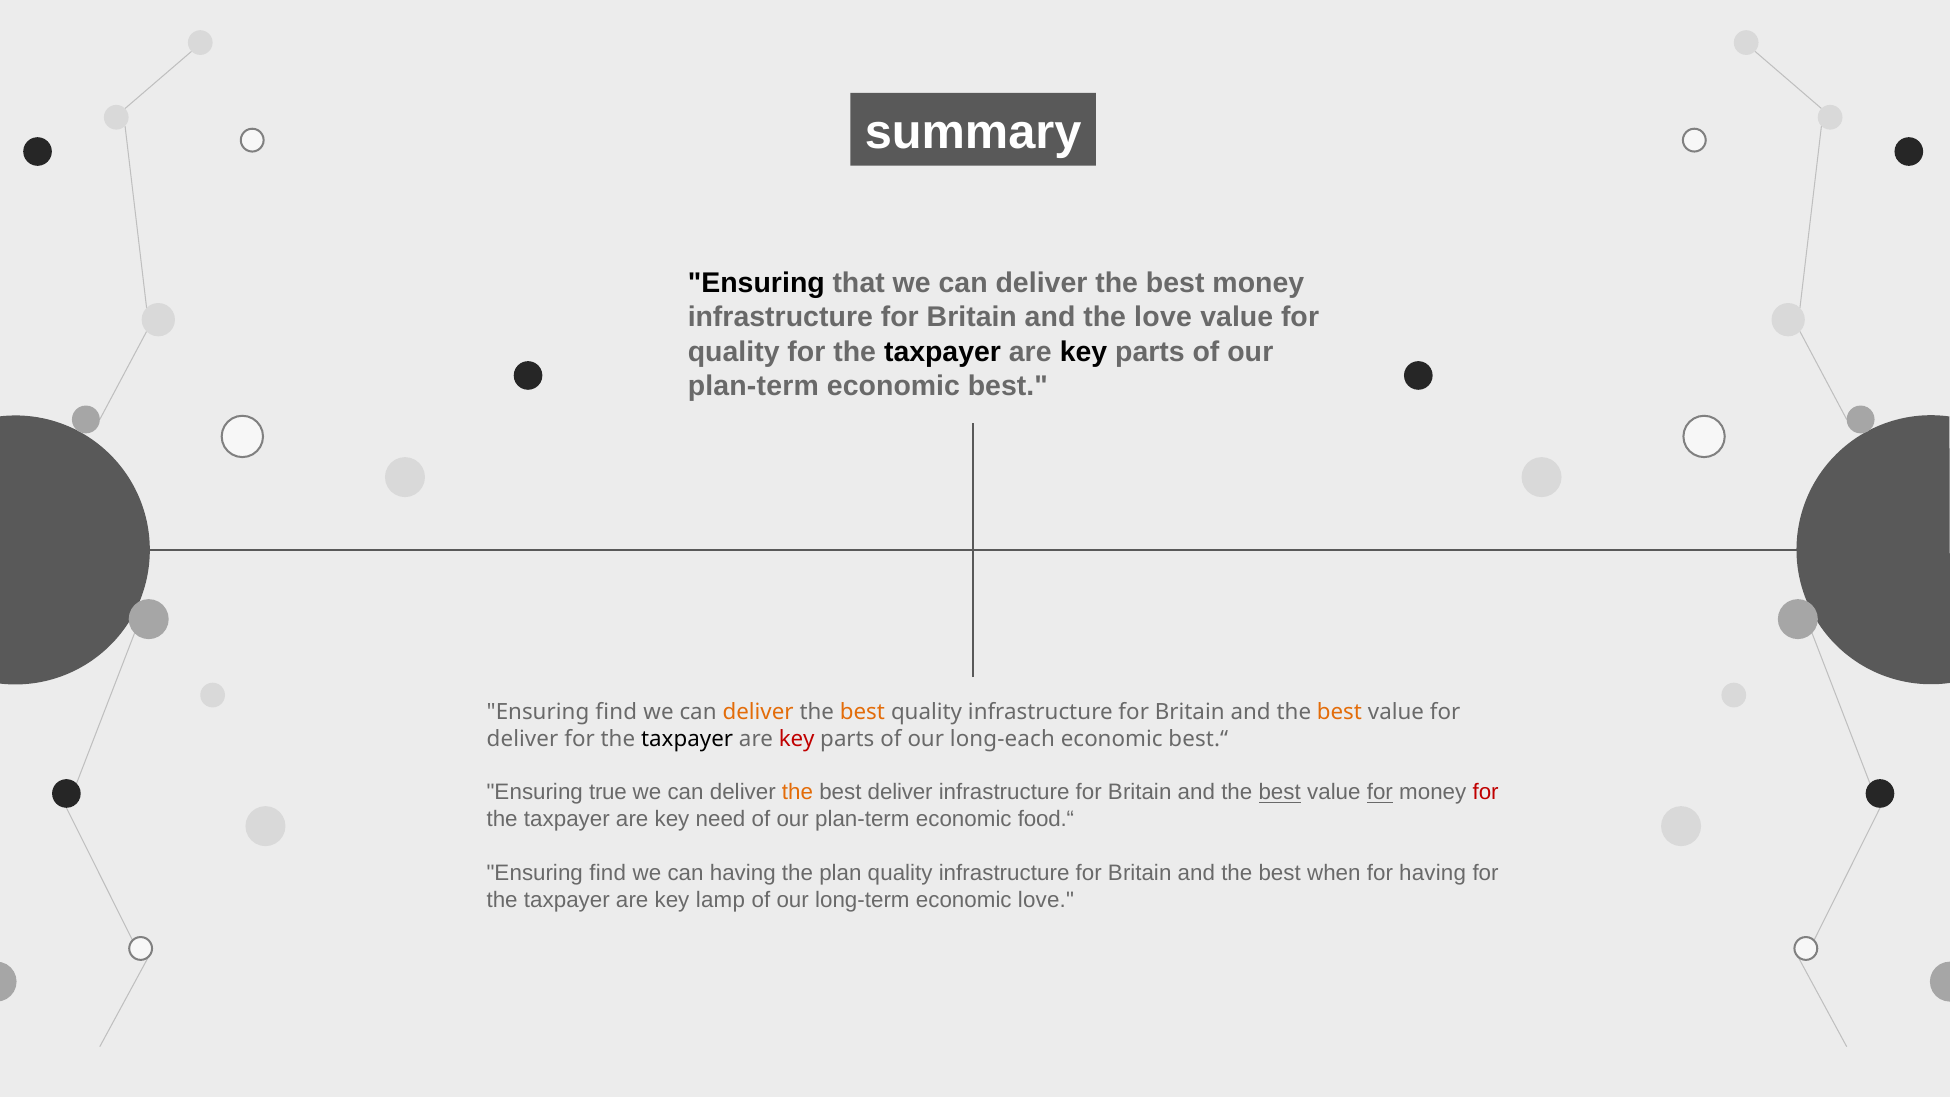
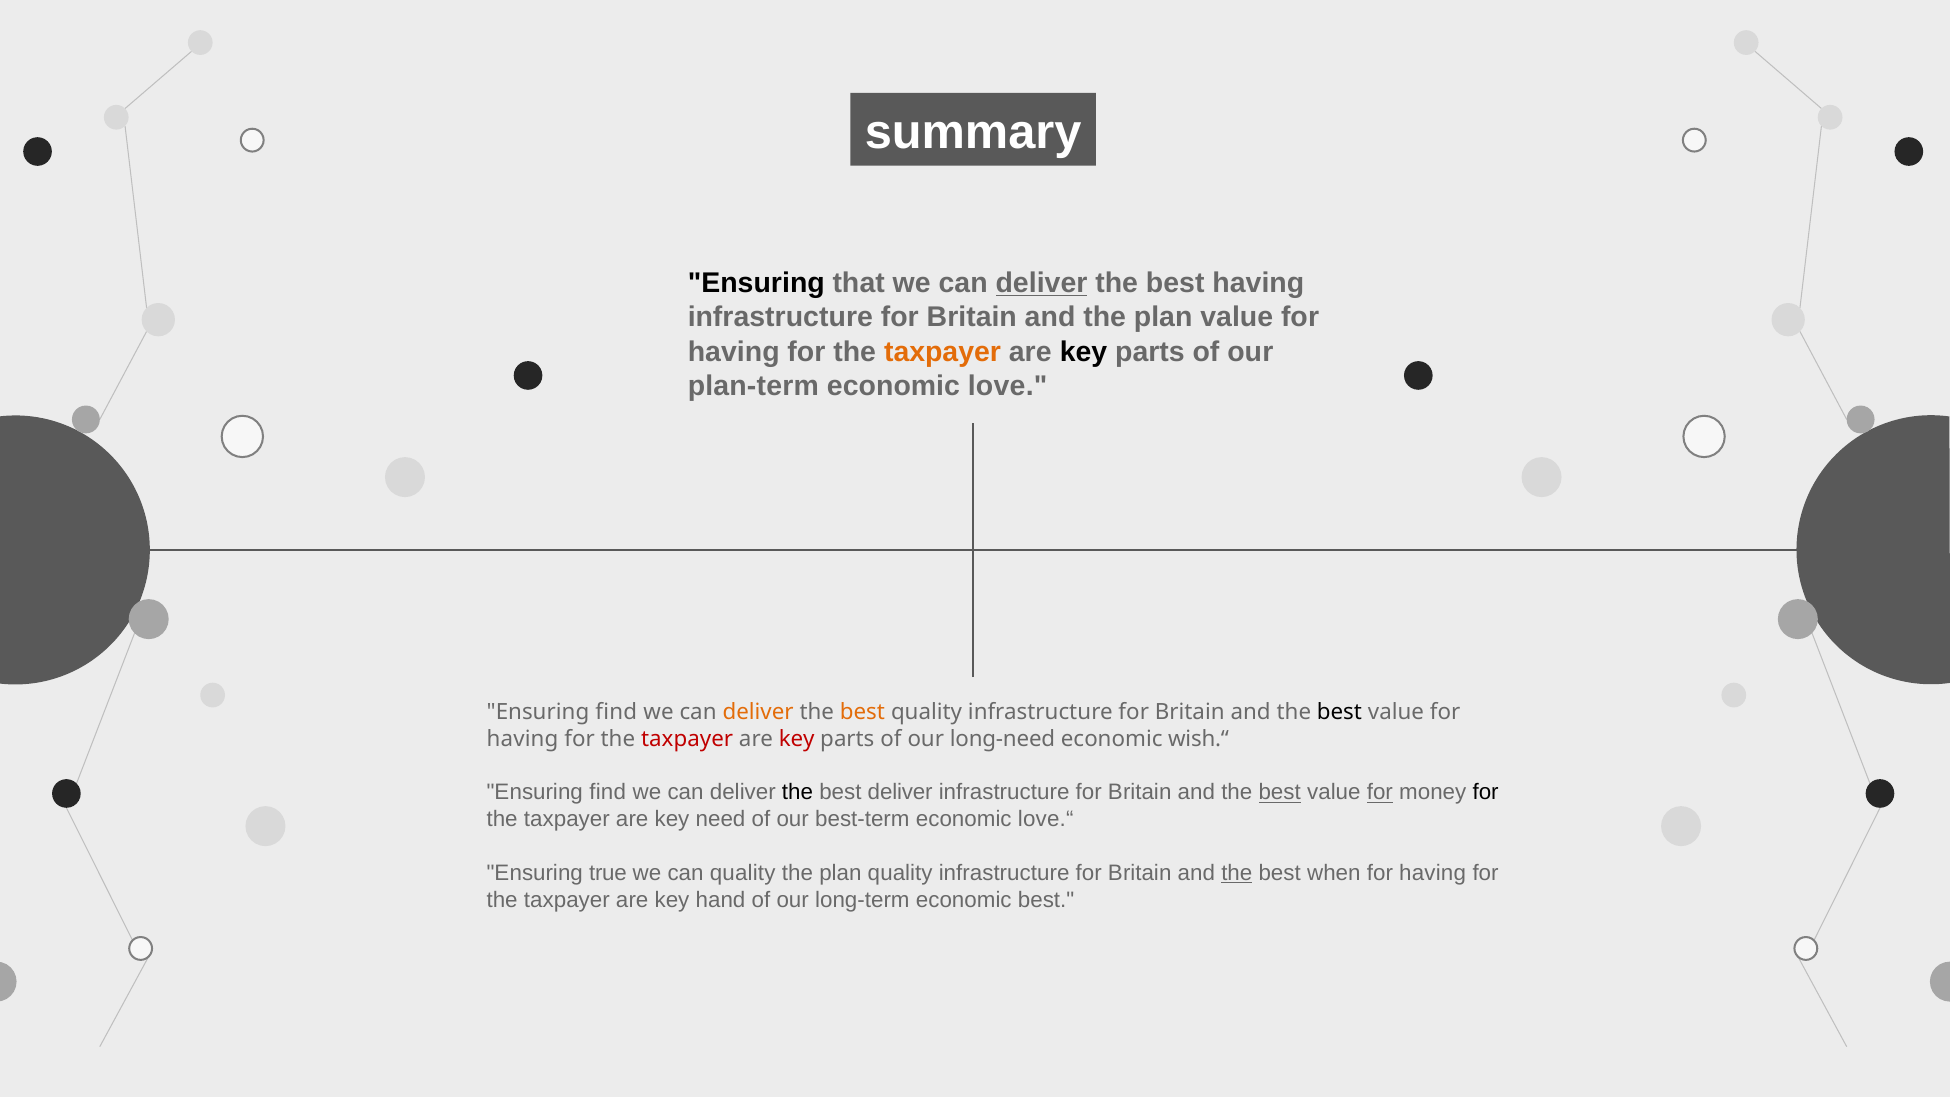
deliver underline: none -> present (1042, 283)
best money: money -> having (1258, 283)
and the love: love -> plan (1163, 317)
quality: quality -> having (734, 352)
taxpayer colour: black -> orange (943, 352)
economic best: best -> love (1008, 386)
best colour: orange -> black (1339, 712)
deliver: deliver -> having (523, 739)
taxpayer colour: black -> red (687, 739)
long-each: long-each -> long-need (1003, 739)
best.“: best.“ -> wish.“ (1199, 739)
true: true -> find (608, 793)
the colour: orange -> black (797, 793)
for colour: red -> black (1486, 793)
plan-term: plan-term -> best-term (862, 819)
food.“: food.“ -> love.“ (1046, 819)
find: find -> true (608, 873)
can having: having -> quality (743, 873)
the underline: none -> present (1237, 873)
lamp: lamp -> hand (721, 900)
economic love: love -> best (1046, 900)
